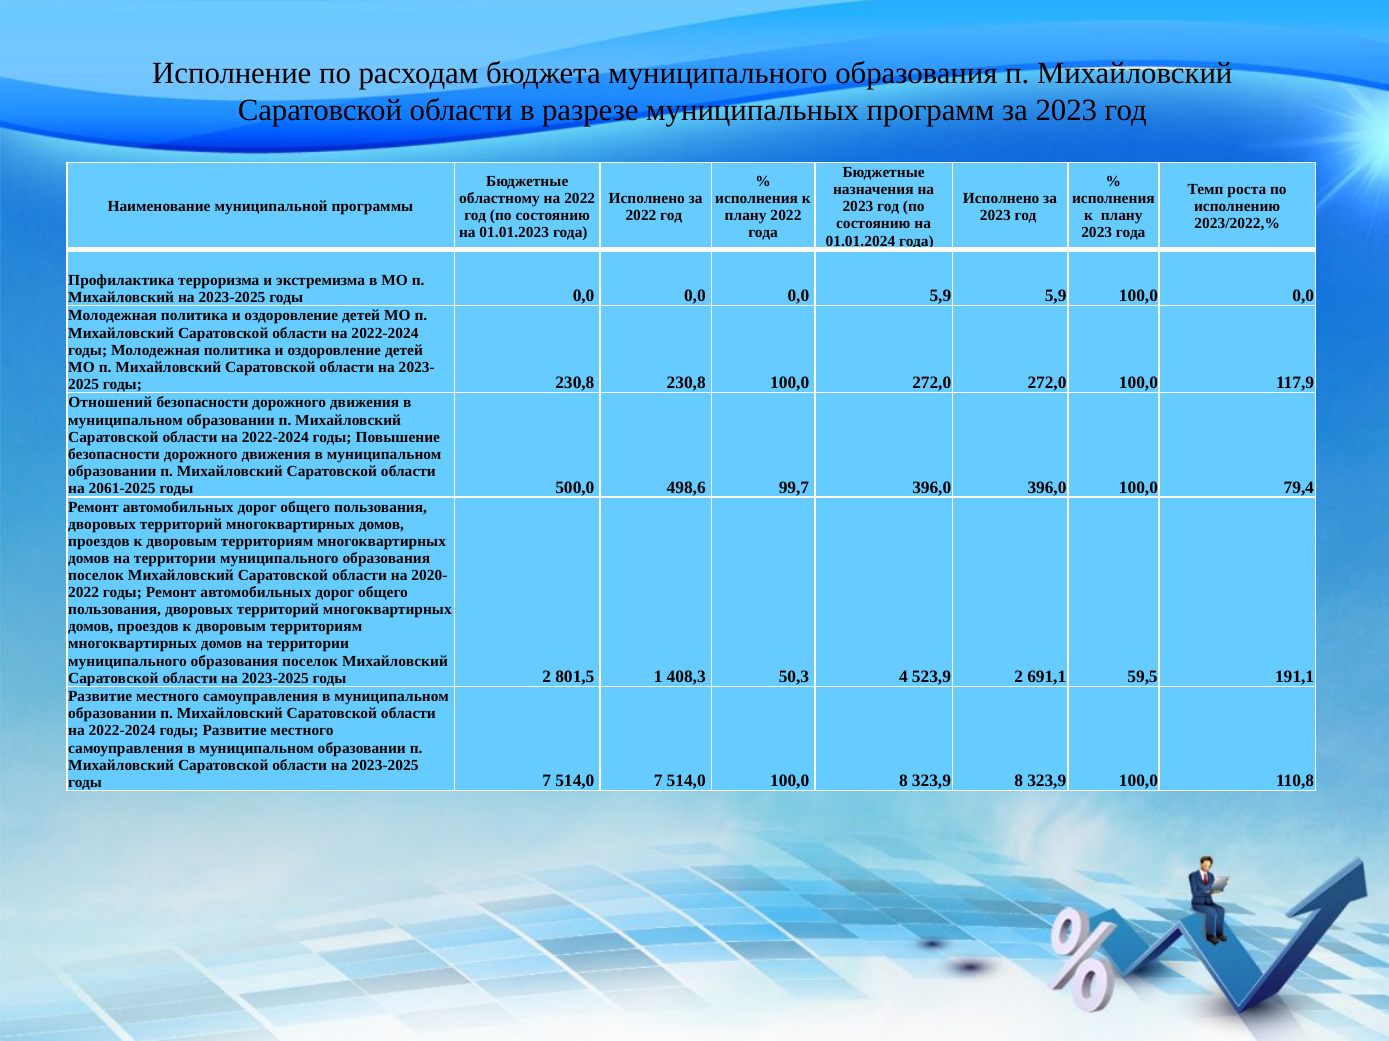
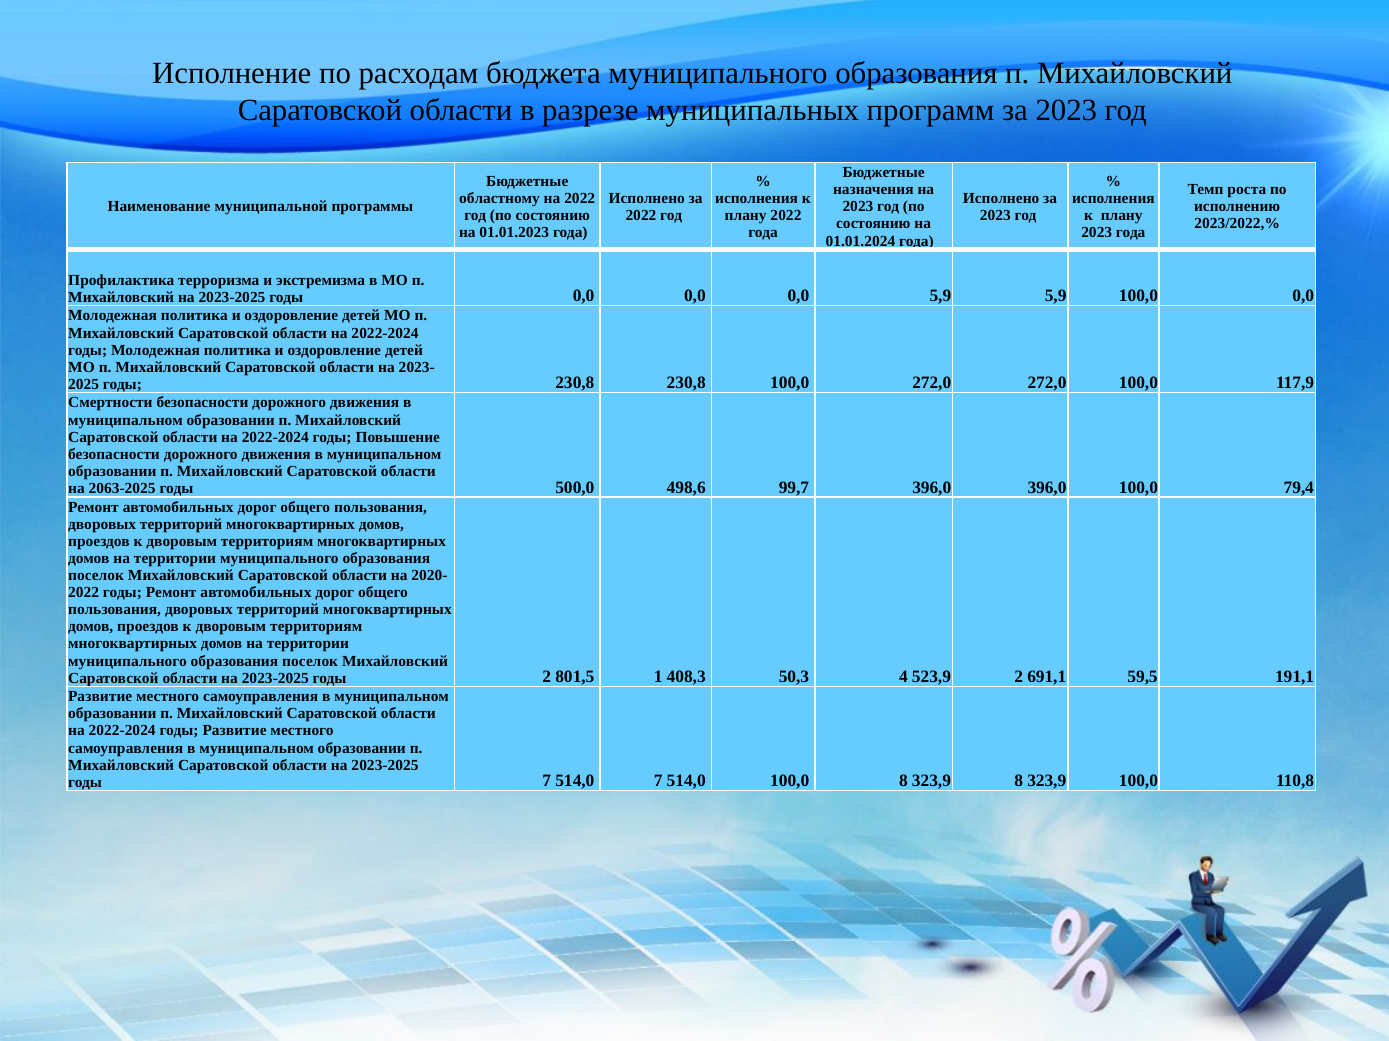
Отношений: Отношений -> Смертности (110, 403)
2061-2025: 2061-2025 -> 2063-2025 (122, 489)
